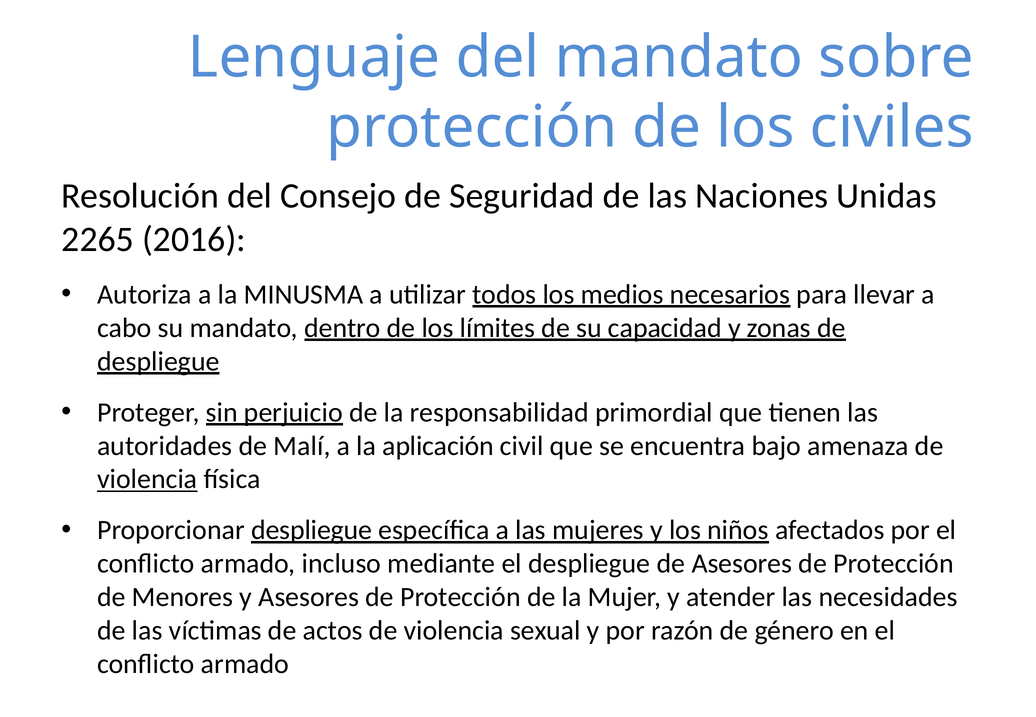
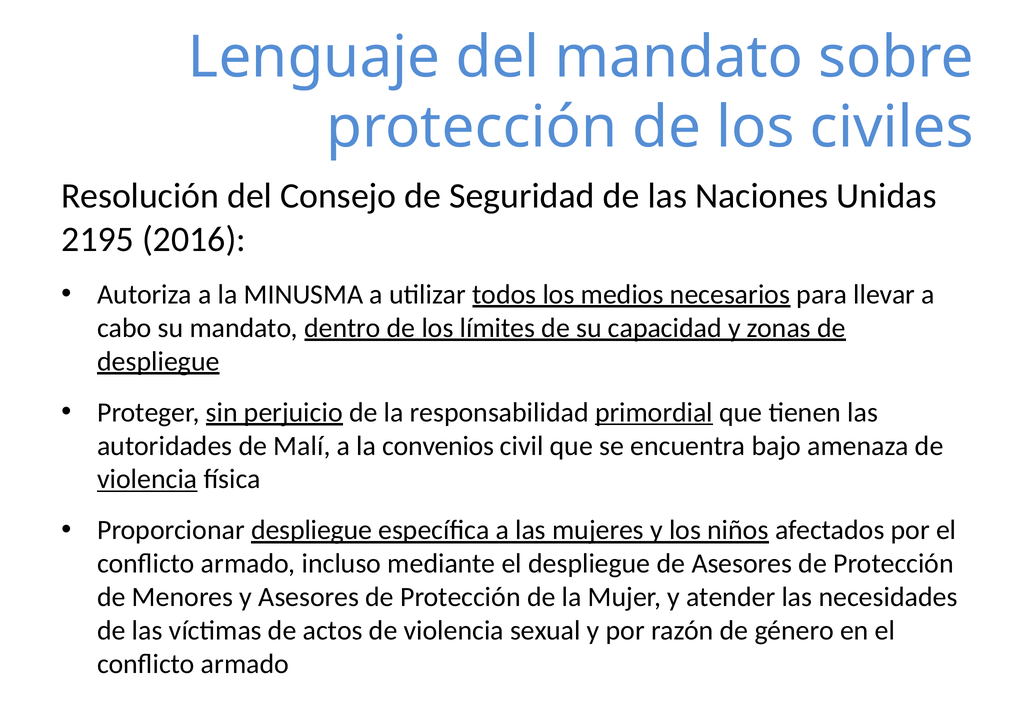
2265: 2265 -> 2195 (98, 239)
primordial underline: none -> present (654, 412)
aplicación: aplicación -> convenios (438, 446)
